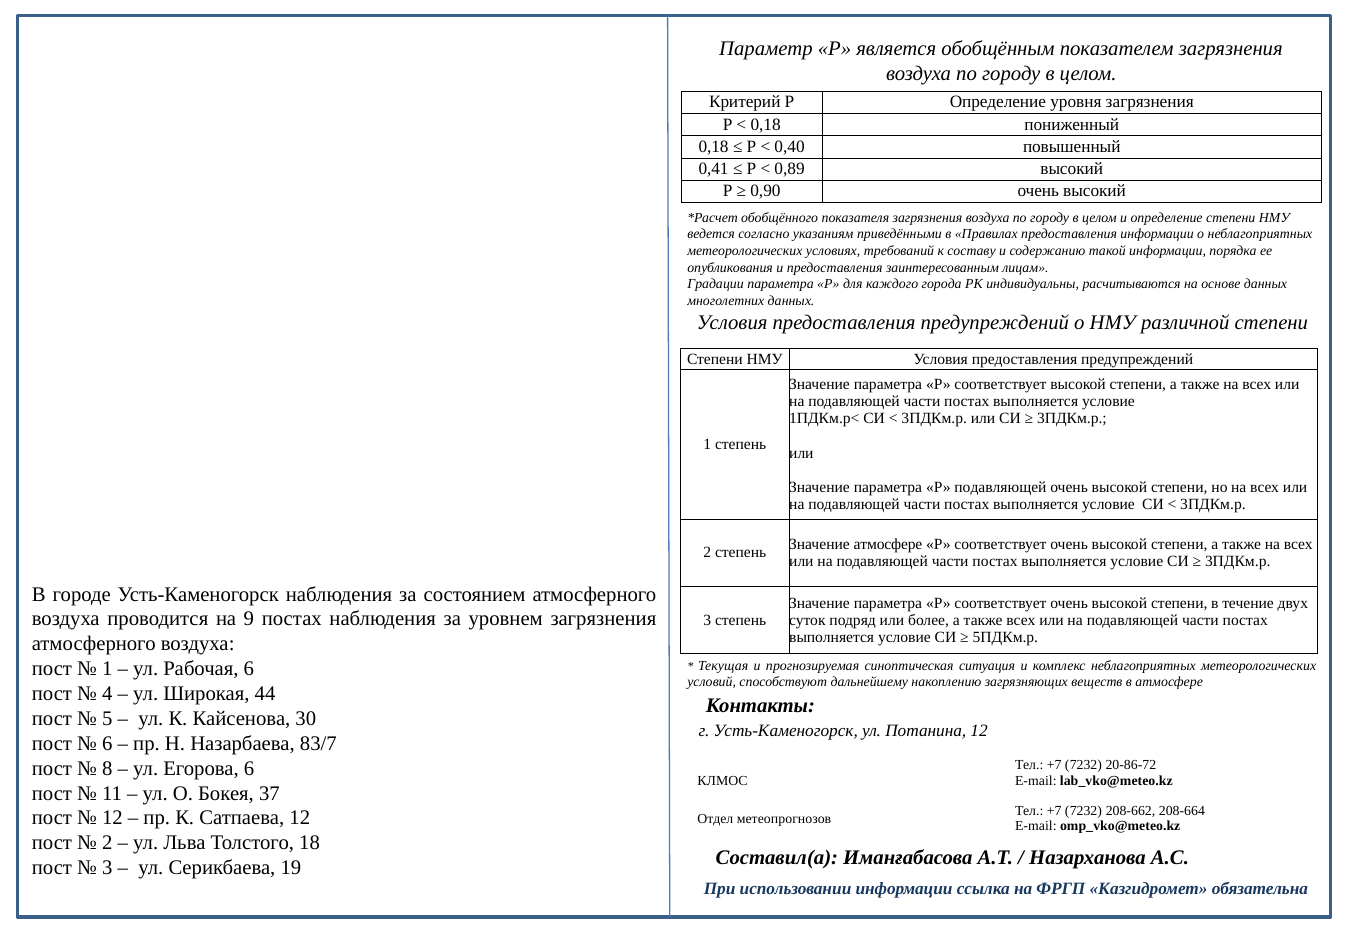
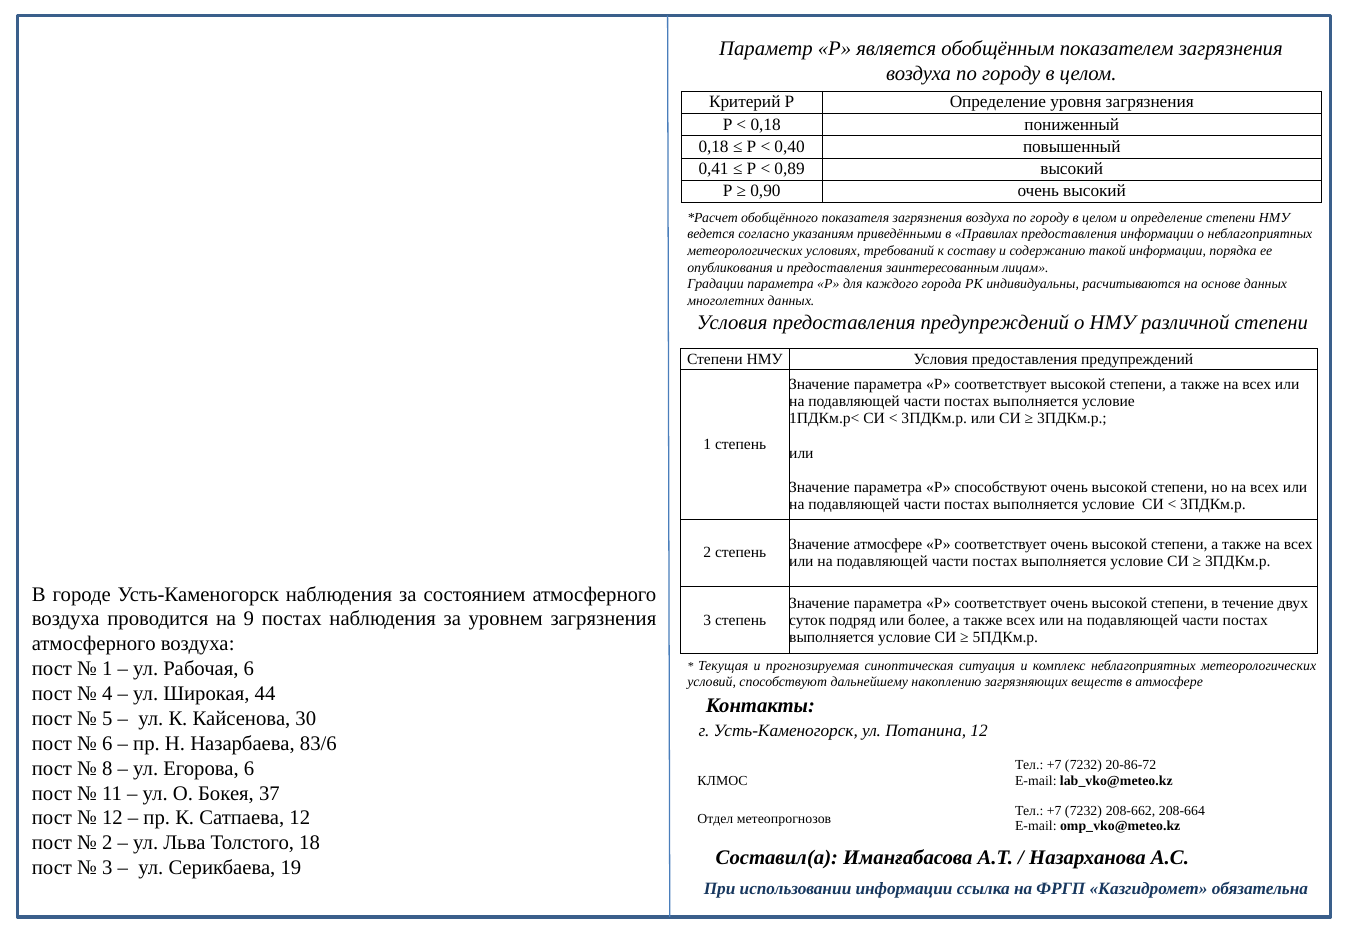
Р подавляющей: подавляющей -> способствуют (1000, 487)
83/7: 83/7 -> 83/6 (318, 744)
